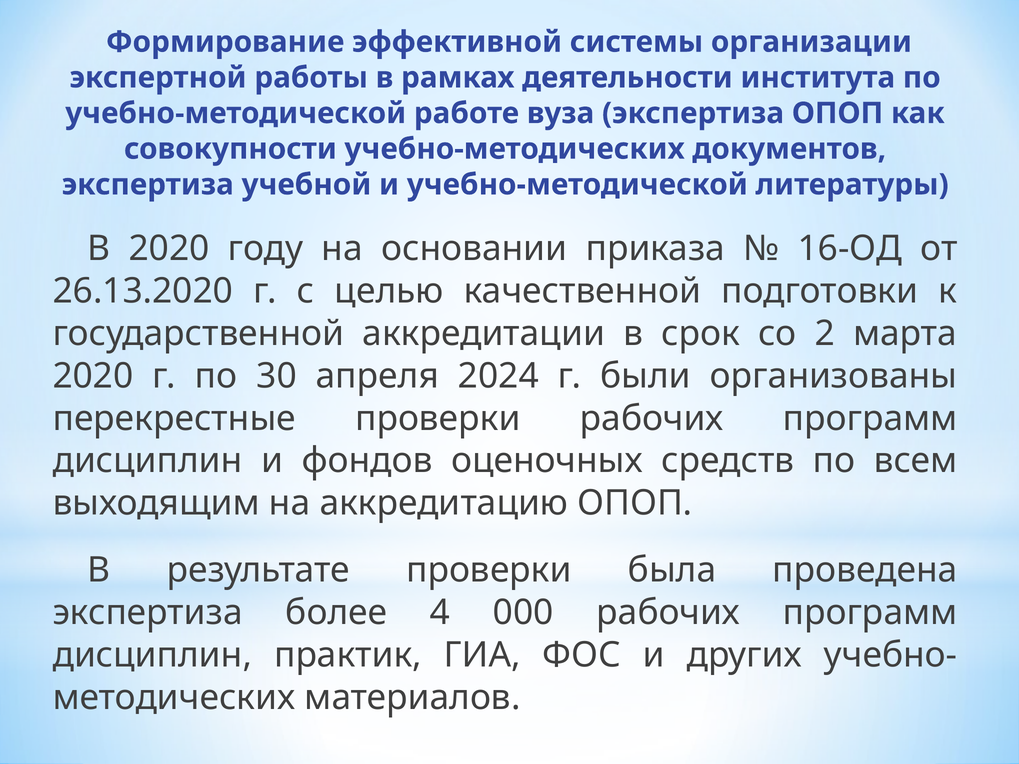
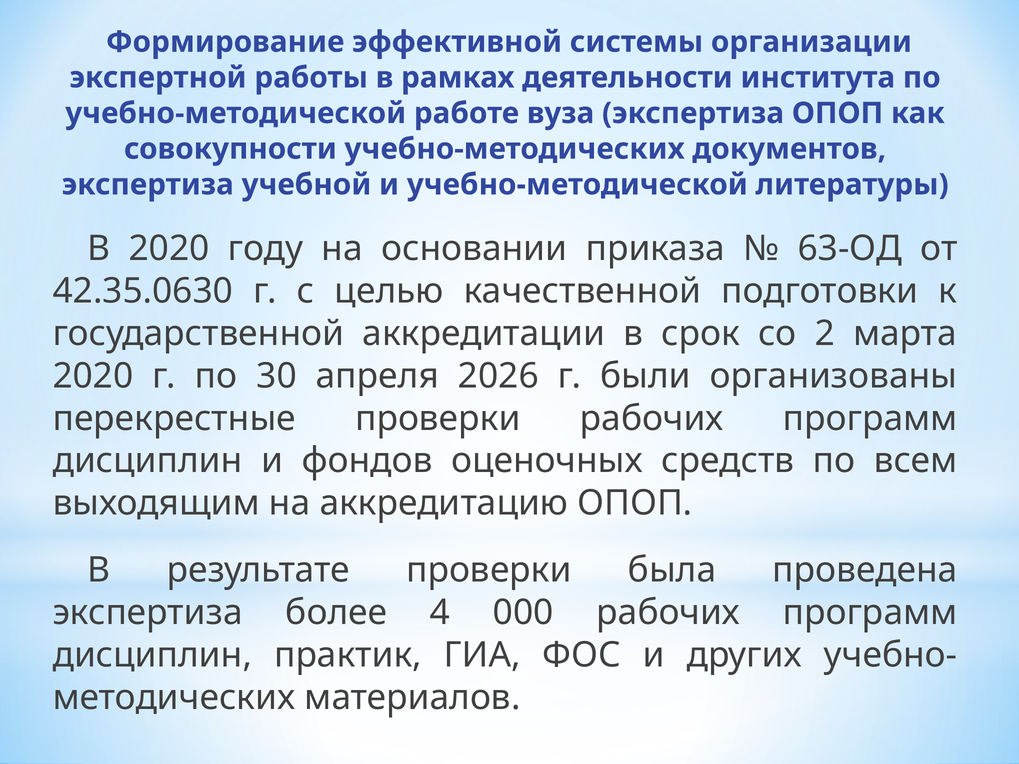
16-ОД: 16-ОД -> 63-ОД (850, 249)
26.13.2020: 26.13.2020 -> 42.35.0630 (143, 291)
2024: 2024 -> 2026 (498, 376)
